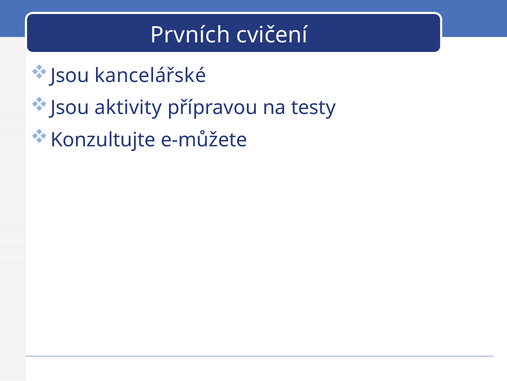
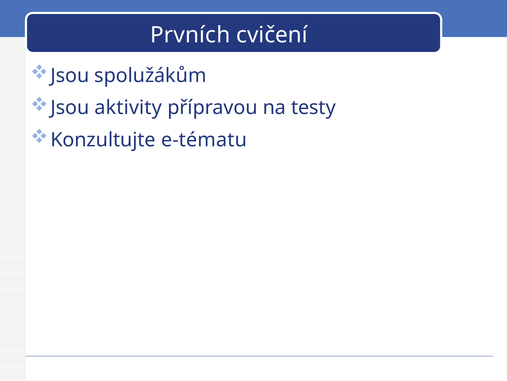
kancelářské: kancelářské -> spolužákům (150, 75)
e-můžete: e-můžete -> e-tématu (204, 140)
